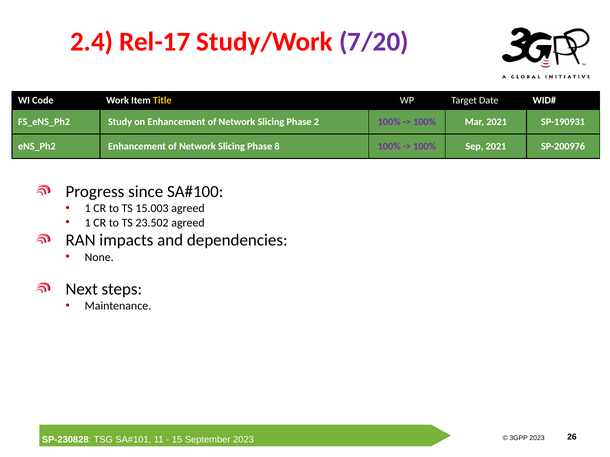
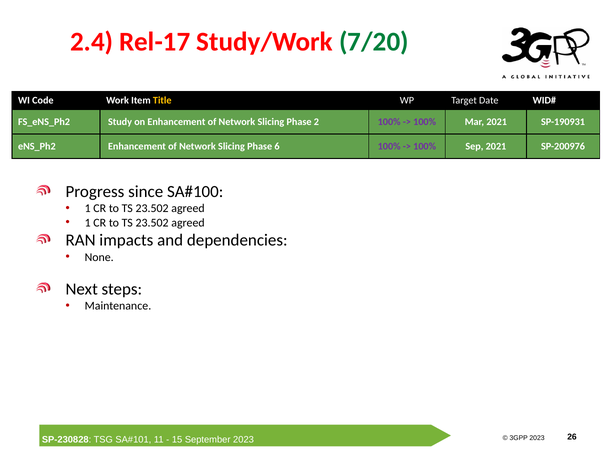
7/20 colour: purple -> green (374, 42)
8: 8 -> 6 (277, 146)
15.003: 15.003 -> 23.502 (152, 209)
